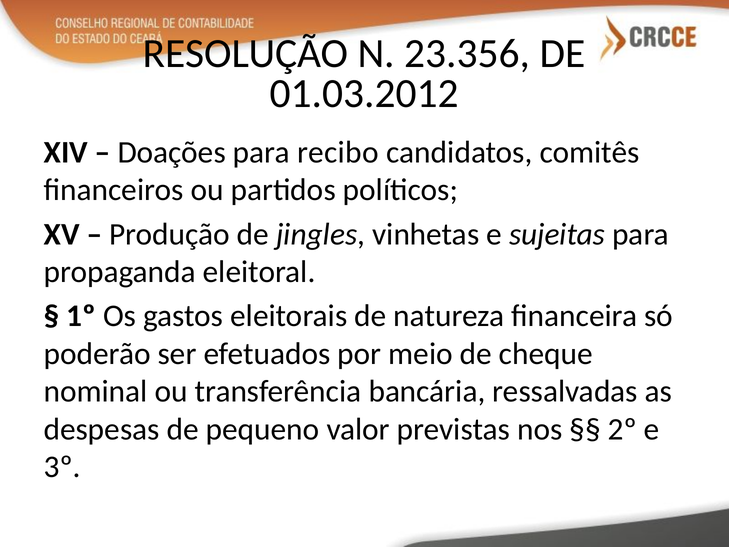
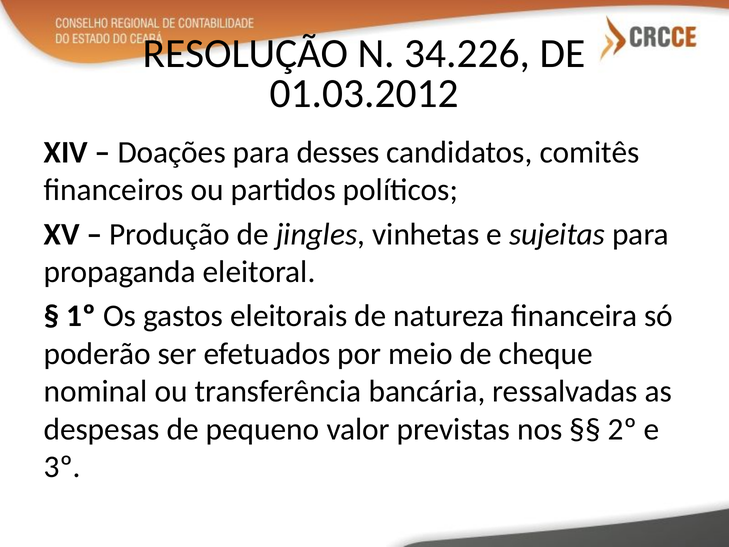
23.356: 23.356 -> 34.226 (467, 54)
recibo: recibo -> desses (338, 152)
